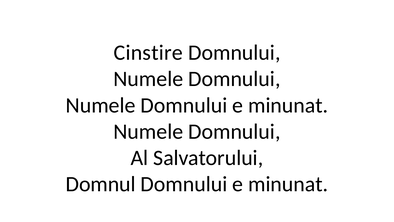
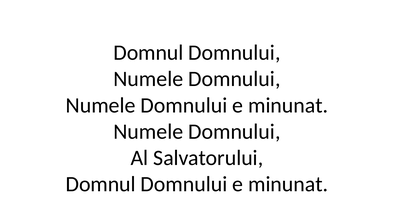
Cinstire: Cinstire -> Domnul (148, 53)
